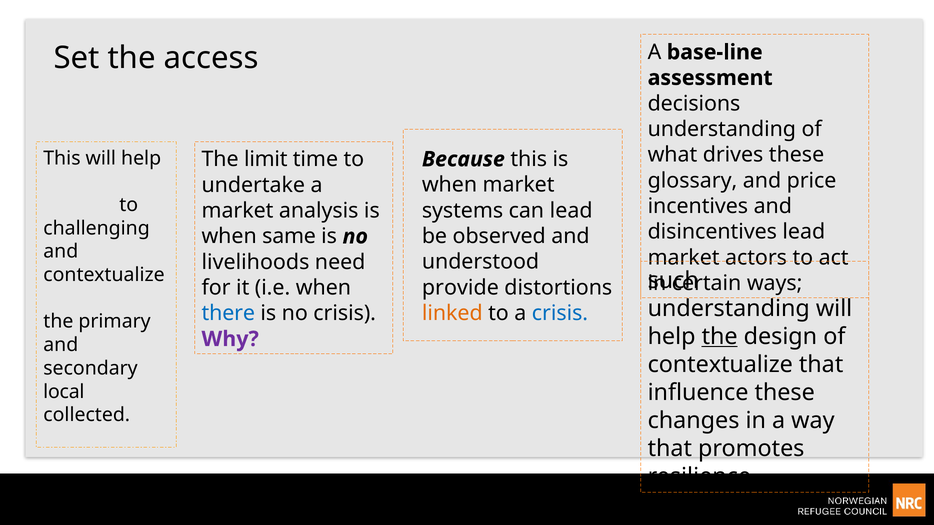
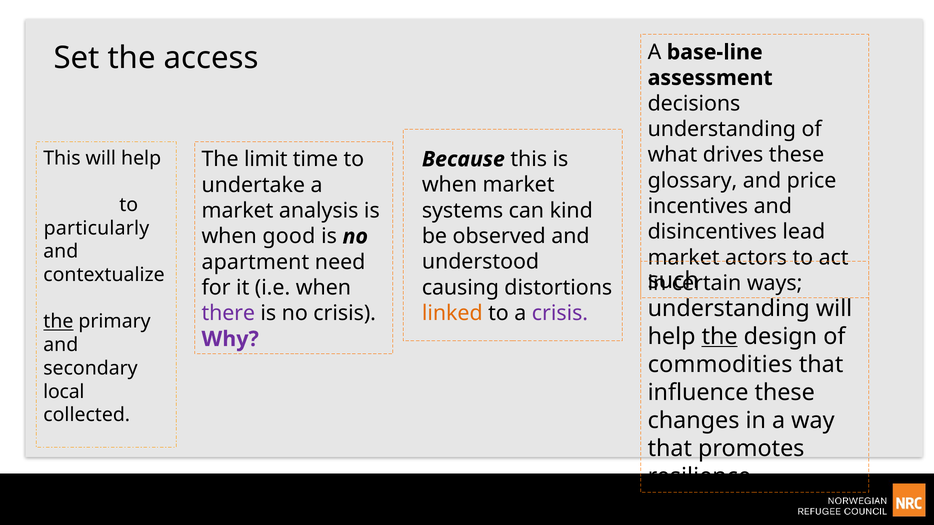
can lead: lead -> kind (571, 211)
challenging: challenging -> particularly (96, 228)
same: same -> good (289, 237)
livelihoods: livelihoods -> apartment (255, 262)
provide: provide -> causing (460, 288)
crisis colour: blue -> purple (560, 313)
there colour: blue -> purple (228, 314)
the underline: none -> present (58, 322)
contextualize: contextualize -> commodities (720, 365)
